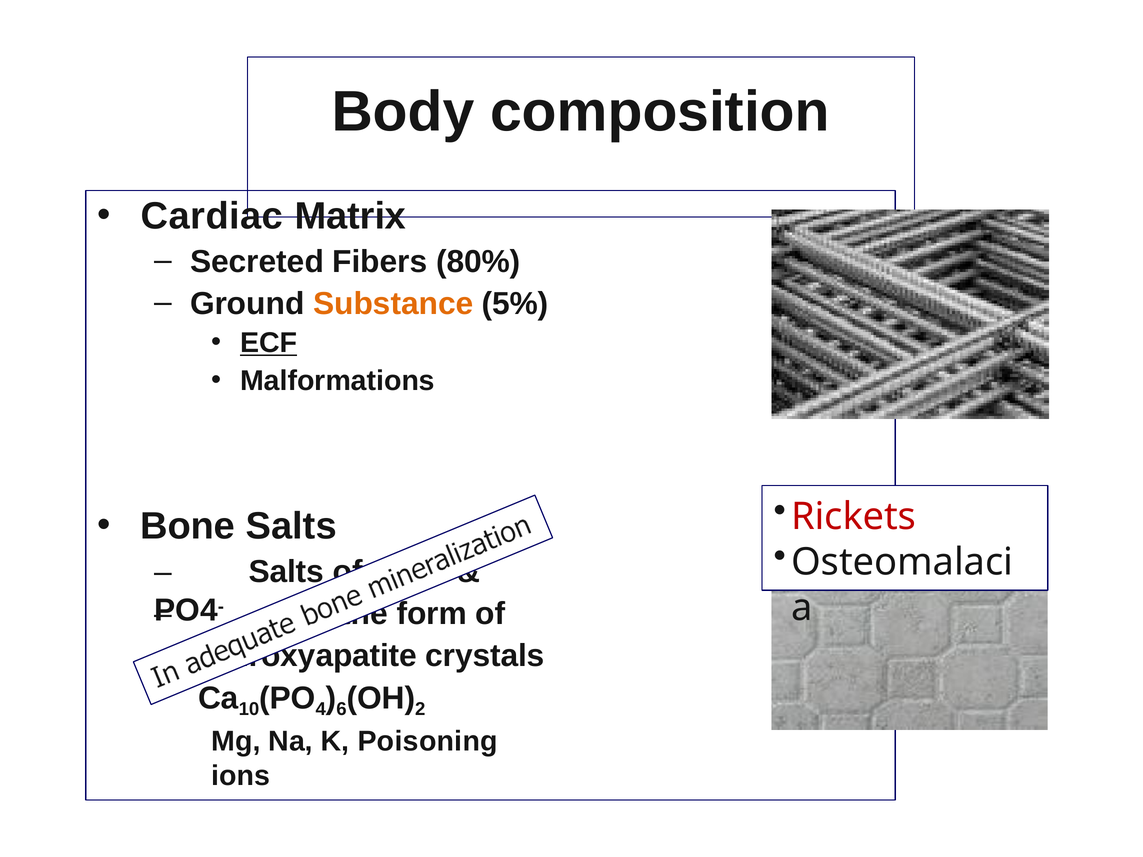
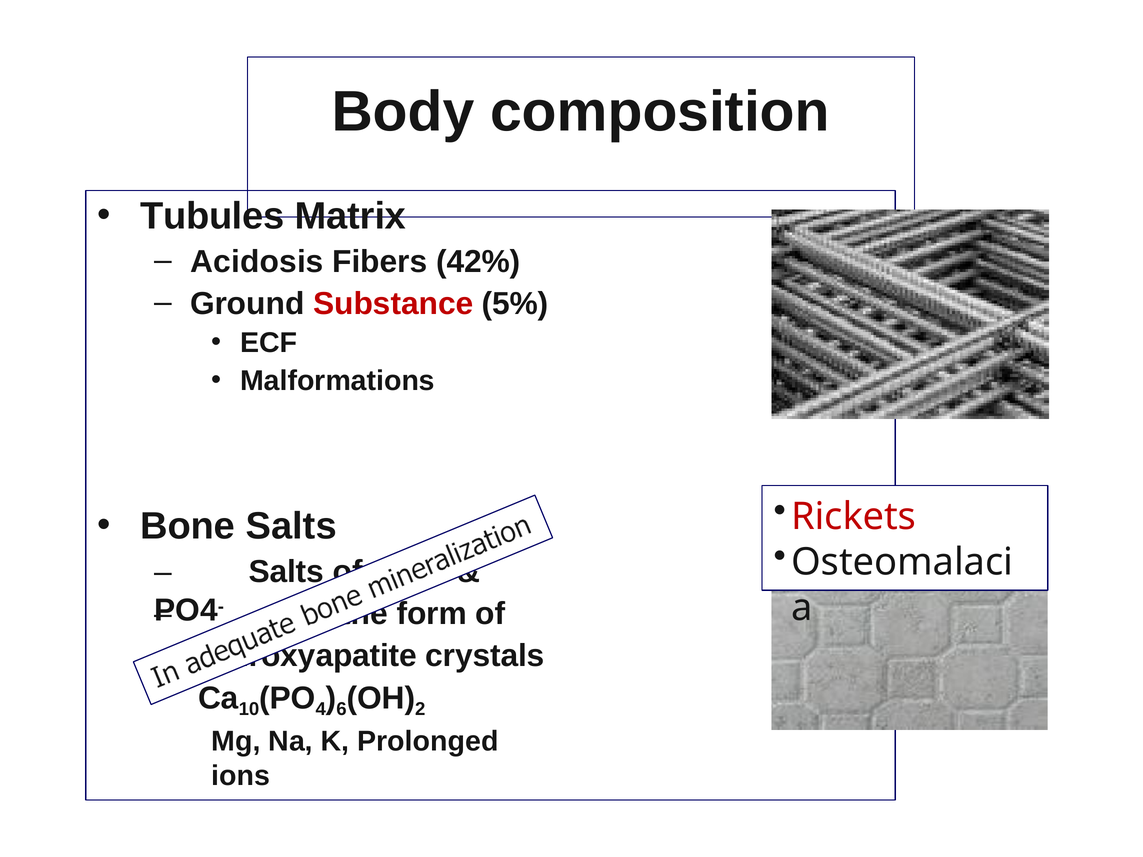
Cardiac: Cardiac -> Tubules (212, 216)
Secreted: Secreted -> Acidosis (257, 262)
80%: 80% -> 42% (478, 262)
Substance colour: orange -> red (393, 304)
ECF underline: present -> none (269, 343)
Poisoning: Poisoning -> Prolonged (428, 742)
